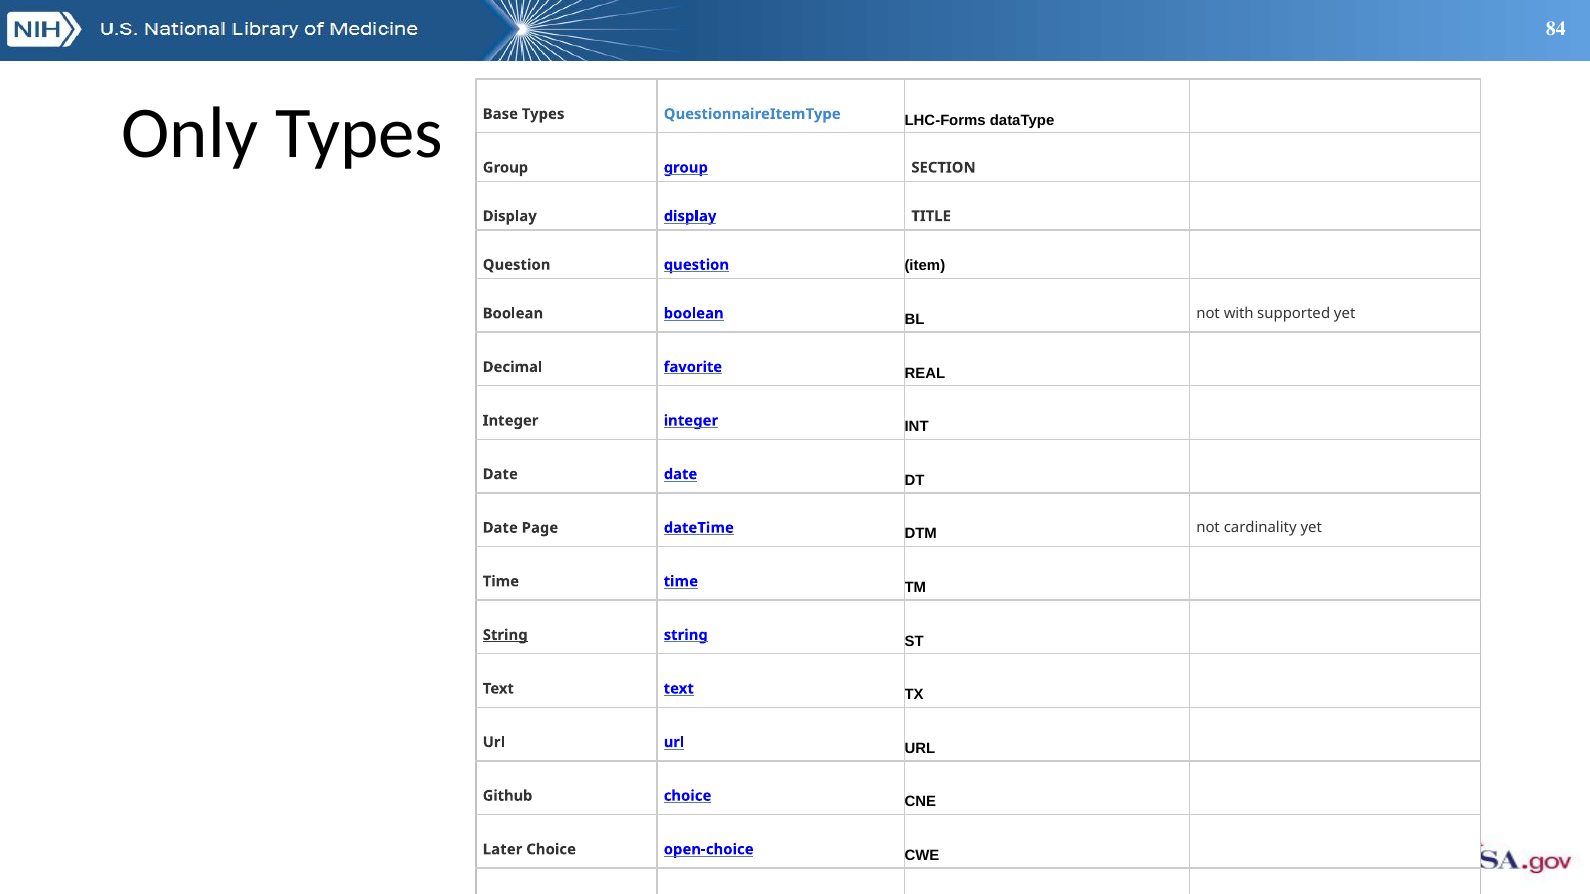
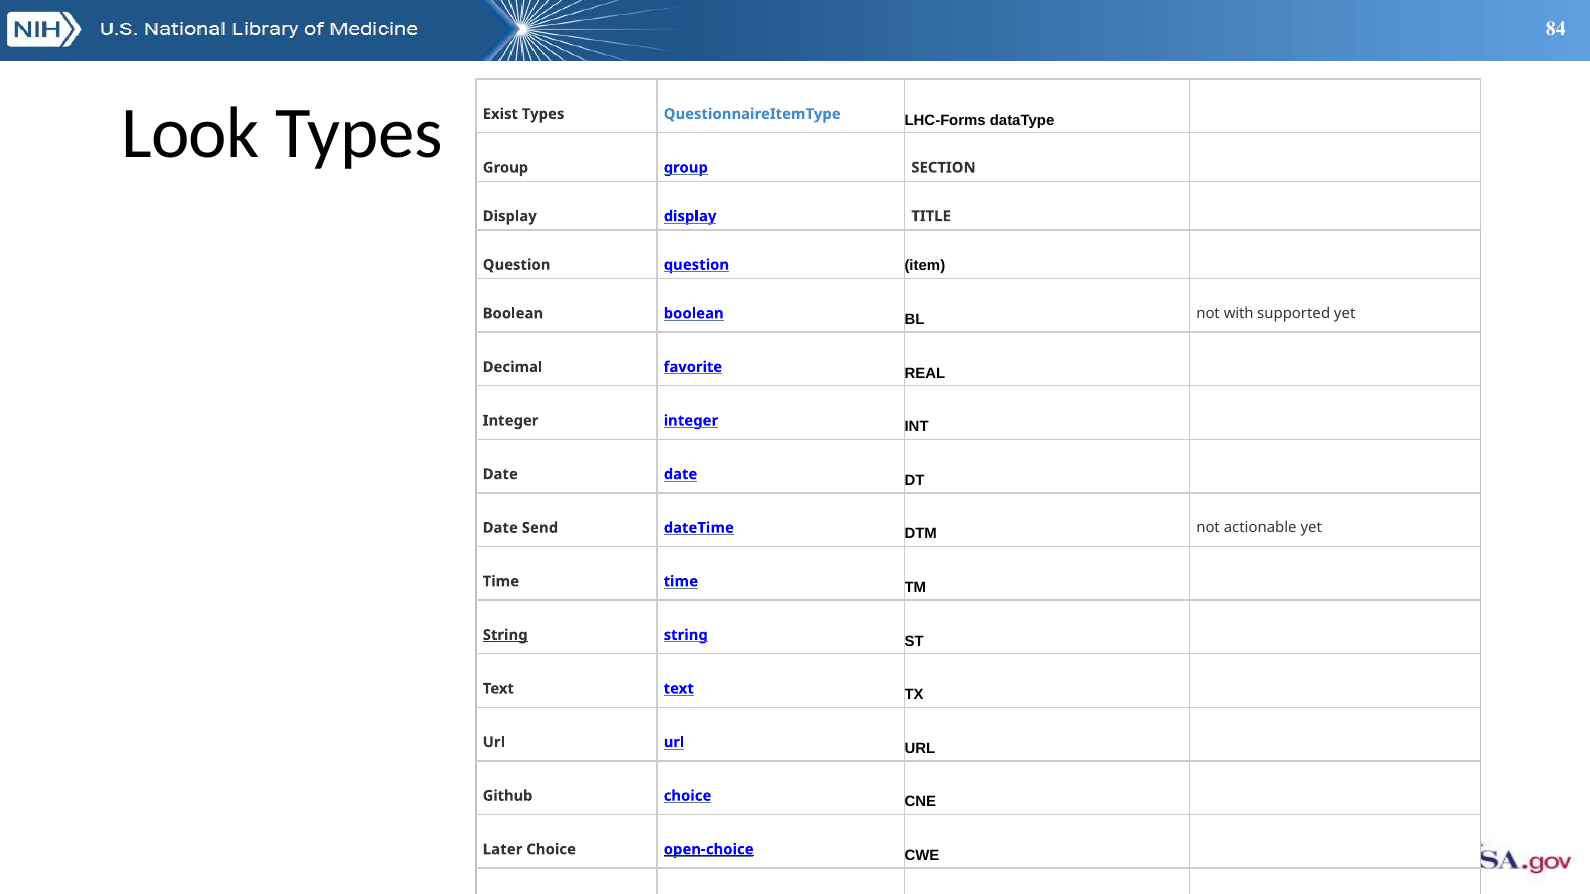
Only: Only -> Look (190, 134)
Base: Base -> Exist (500, 114)
Page: Page -> Send (540, 528)
cardinality: cardinality -> actionable (1260, 528)
open-choice underline: none -> present (709, 850)
